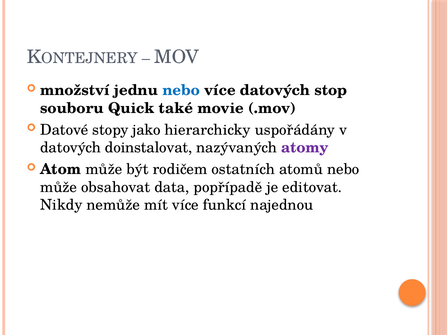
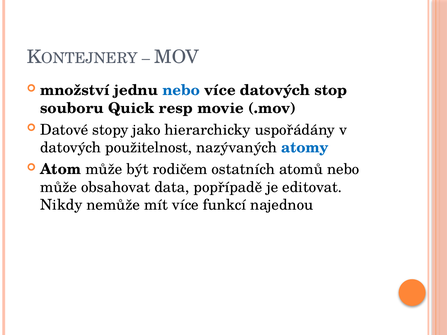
také: také -> resp (176, 108)
doinstalovat: doinstalovat -> použitelnost (149, 148)
atomy colour: purple -> blue (305, 148)
